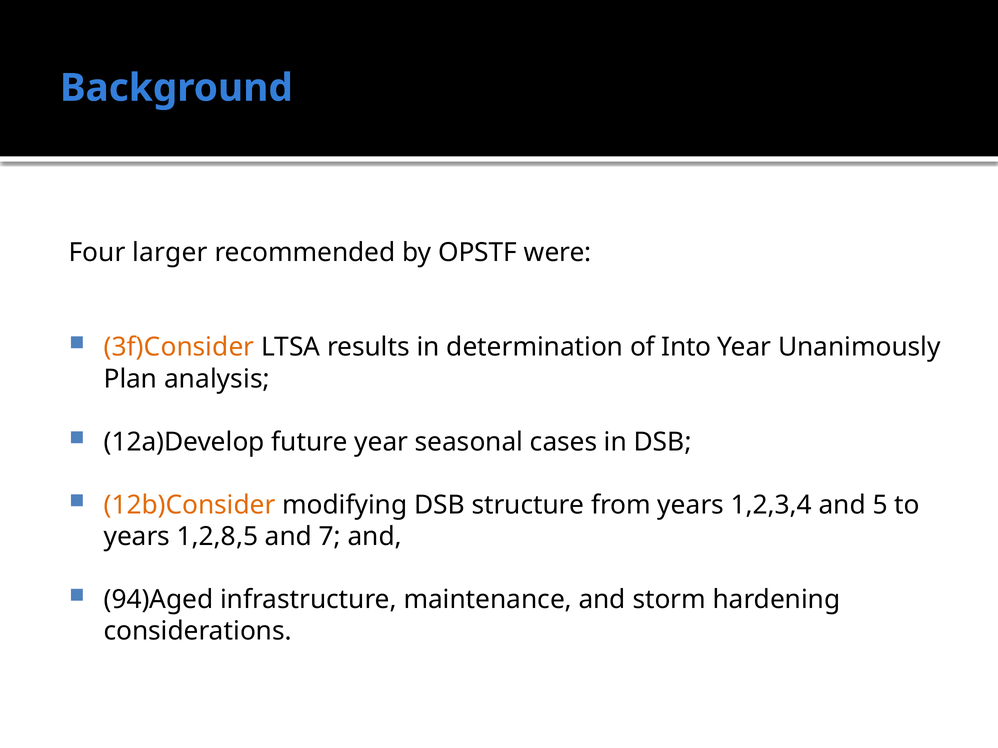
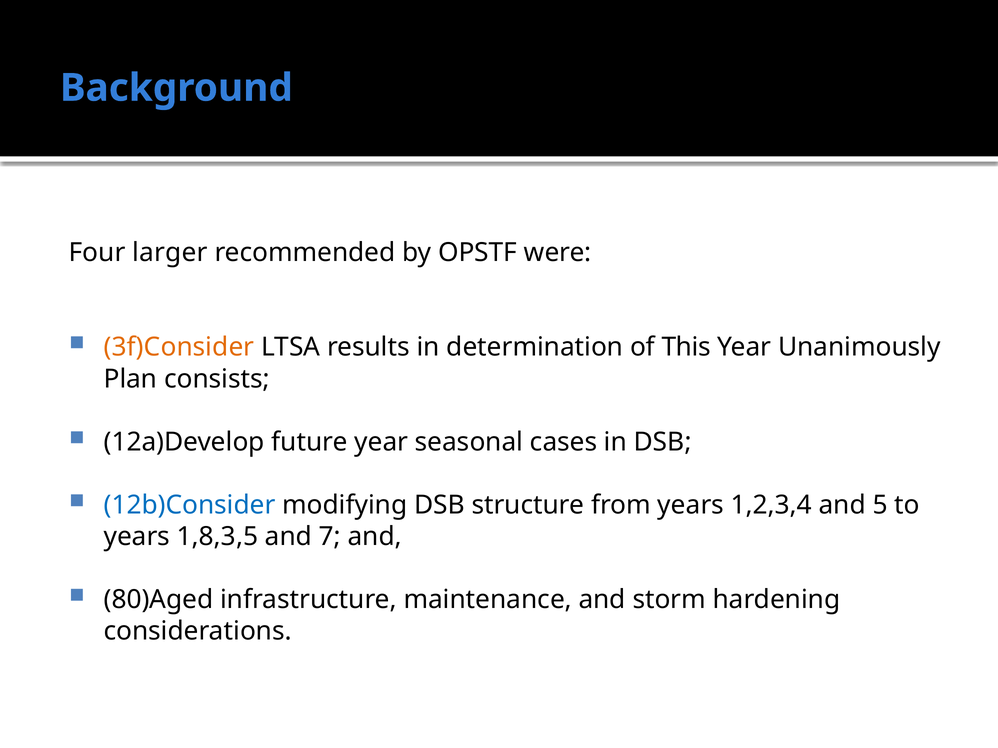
Into: Into -> This (686, 348)
analysis: analysis -> consists (217, 379)
12b)Consider colour: orange -> blue (190, 505)
1,2,8,5: 1,2,8,5 -> 1,8,3,5 (217, 537)
94)Aged: 94)Aged -> 80)Aged (159, 600)
